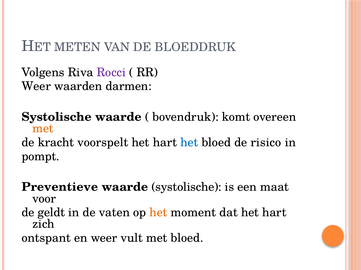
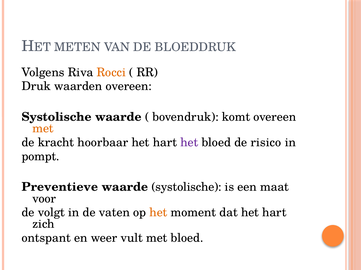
Rocci colour: purple -> orange (111, 73)
Weer: Weer -> Druk (36, 86)
waarden darmen: darmen -> overeen (129, 86)
voorspelt: voorspelt -> hoorbaar (103, 143)
het colour: blue -> purple (189, 143)
geldt: geldt -> volgt (51, 213)
